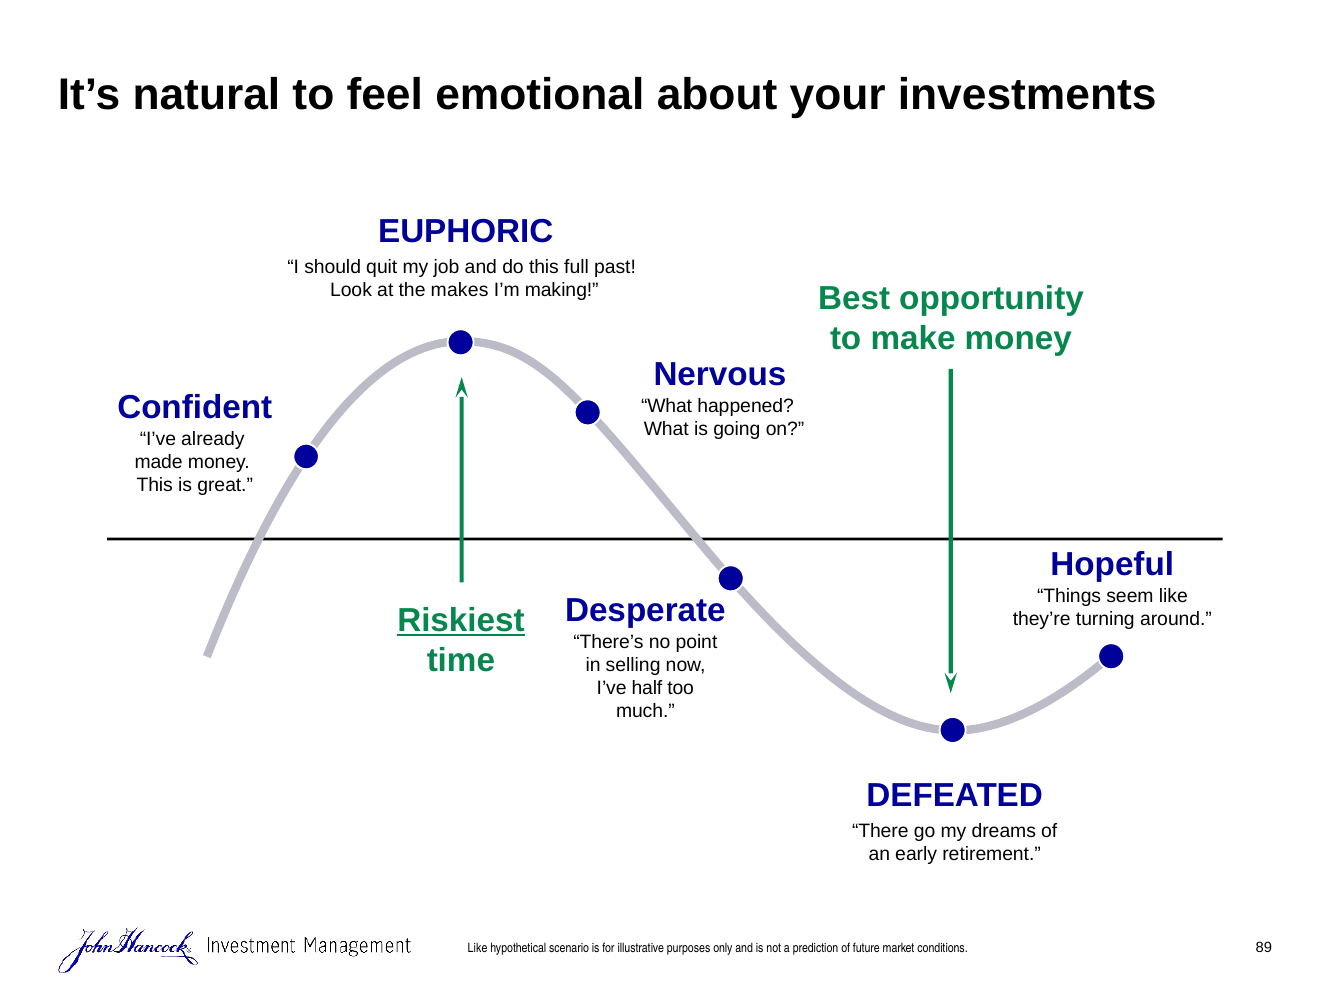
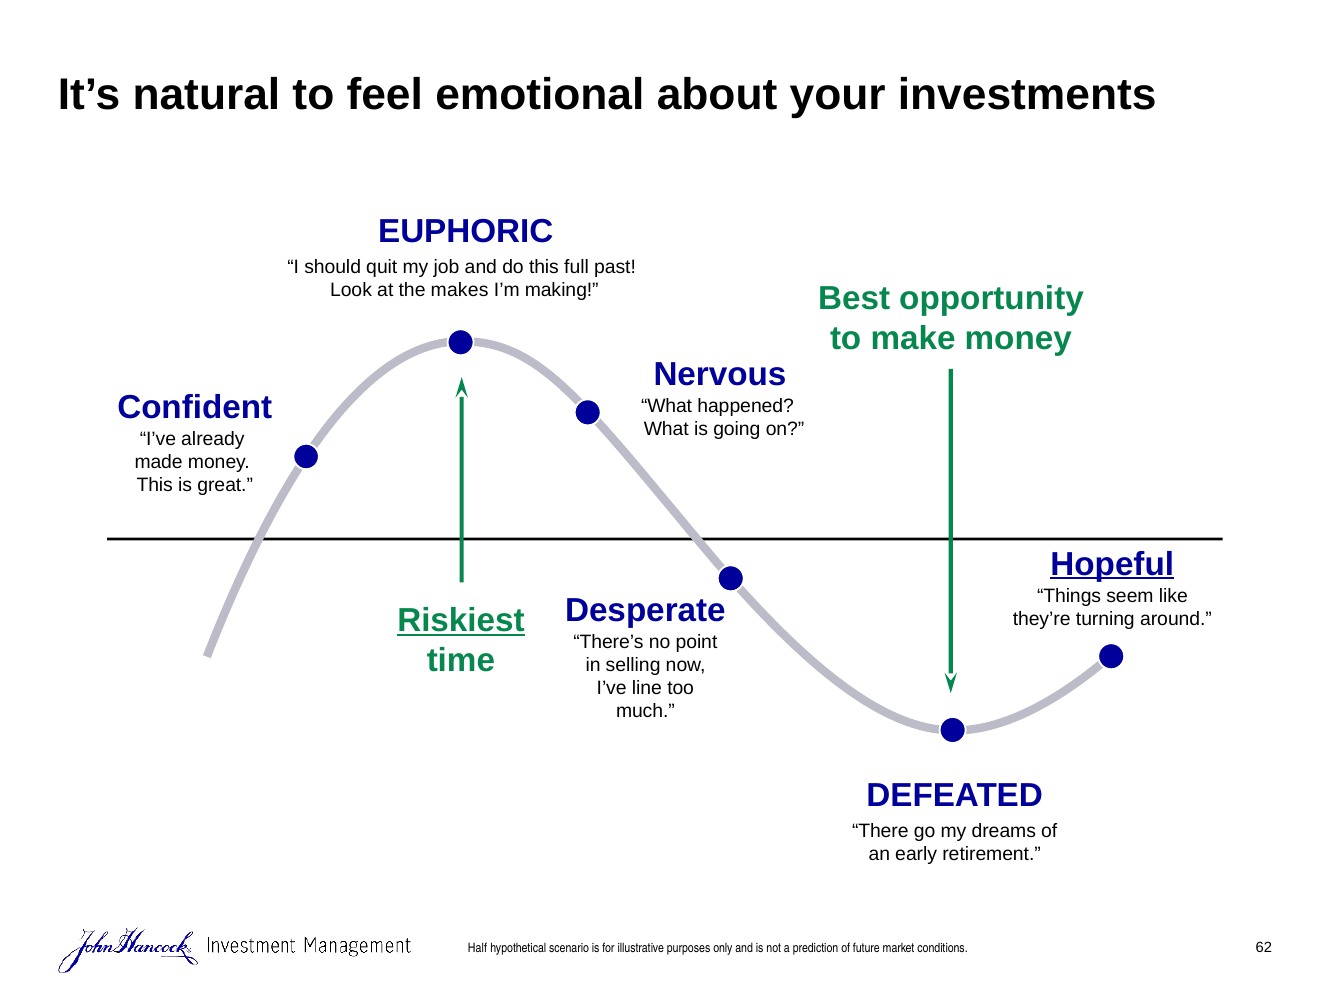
Hopeful underline: none -> present (1112, 564)
half: half -> line (647, 689)
Like: Like -> Half (478, 949)
89: 89 -> 62 (1264, 949)
